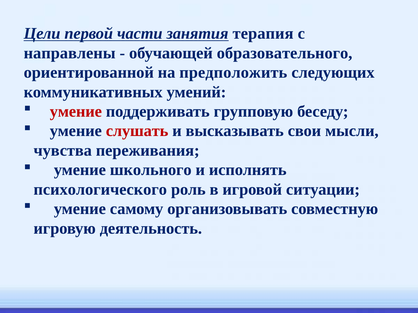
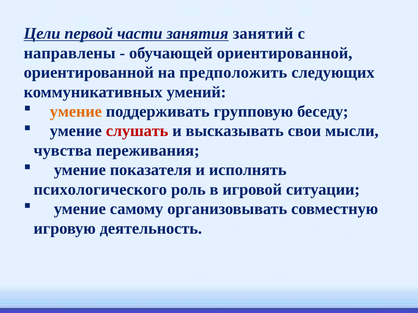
терапия: терапия -> занятий (263, 34)
обучающей образовательного: образовательного -> ориентированной (285, 53)
умение colour: red -> orange (76, 112)
школьного: школьного -> показателя (151, 170)
